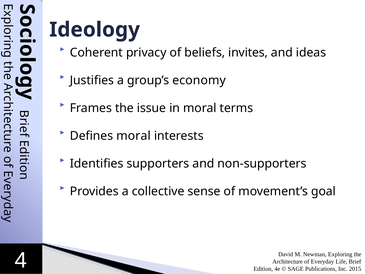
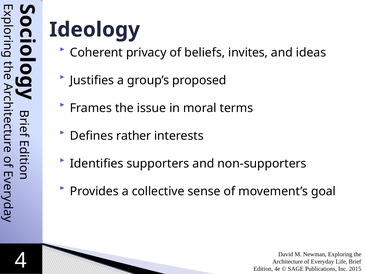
economy: economy -> proposed (199, 80)
Defines moral: moral -> rather (134, 136)
